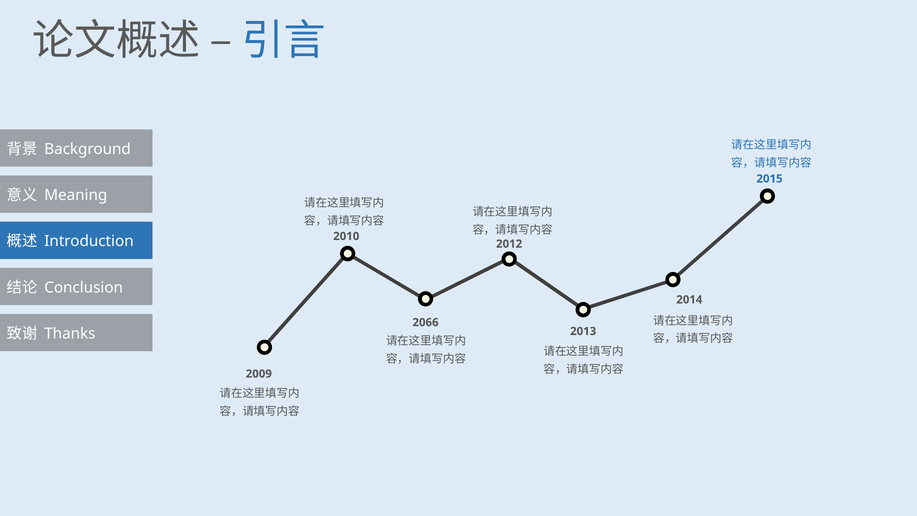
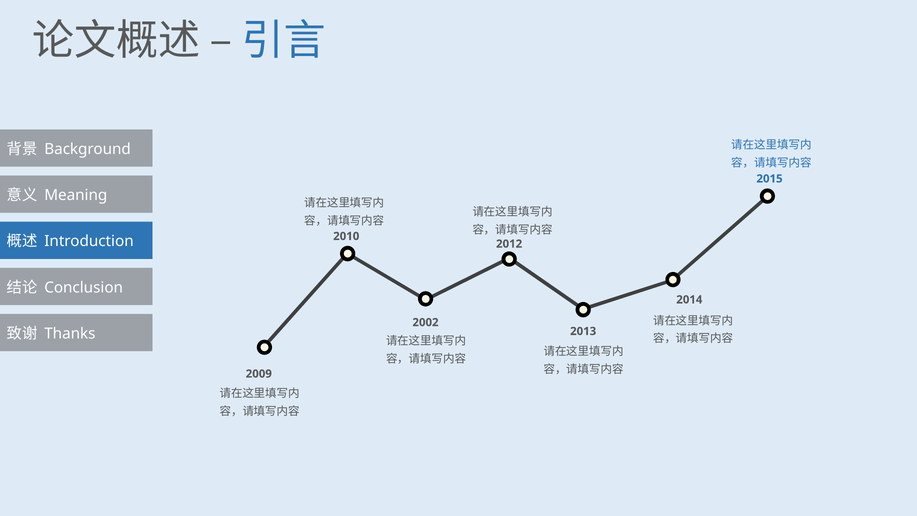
2066: 2066 -> 2002 (426, 322)
